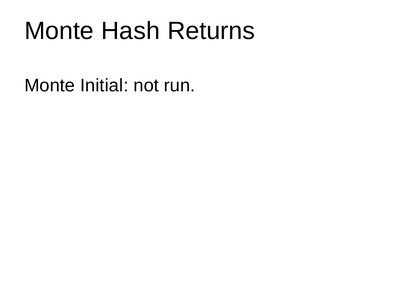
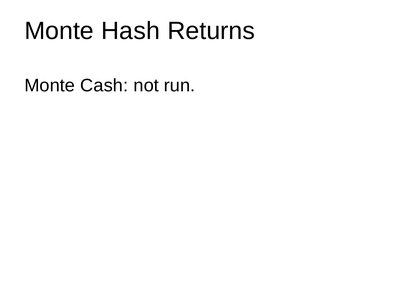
Initial: Initial -> Cash (104, 86)
